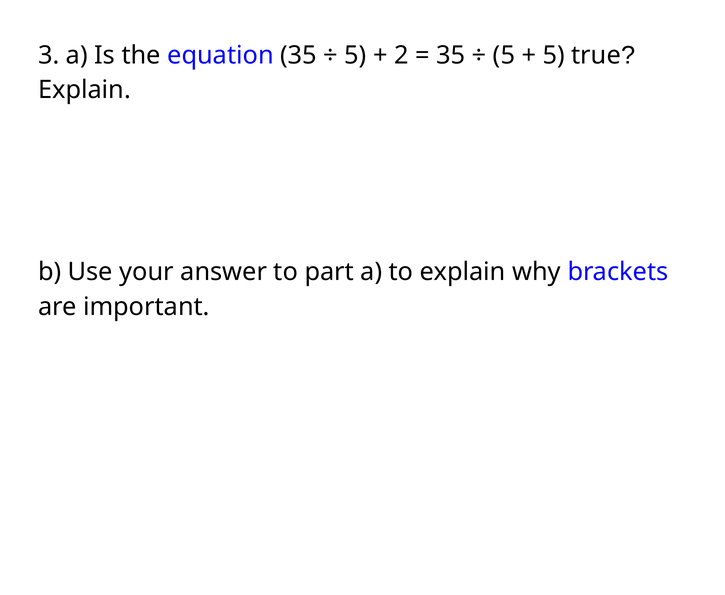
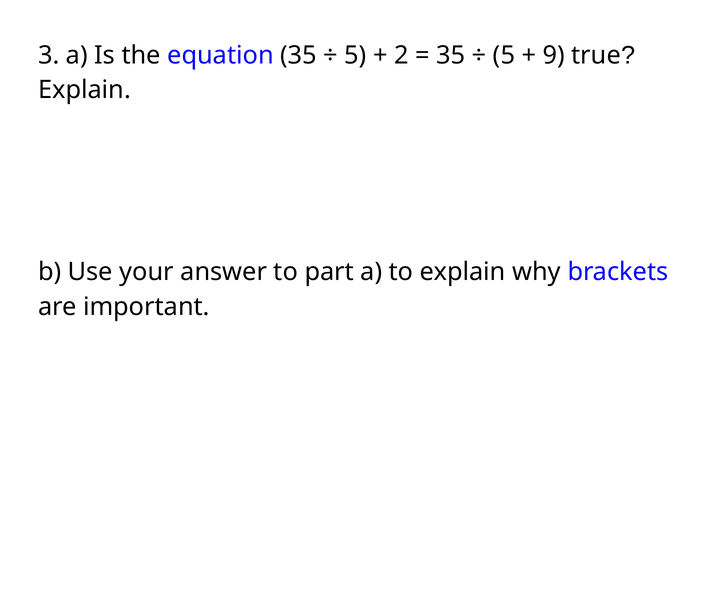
5: 5 -> 9 (554, 55)
